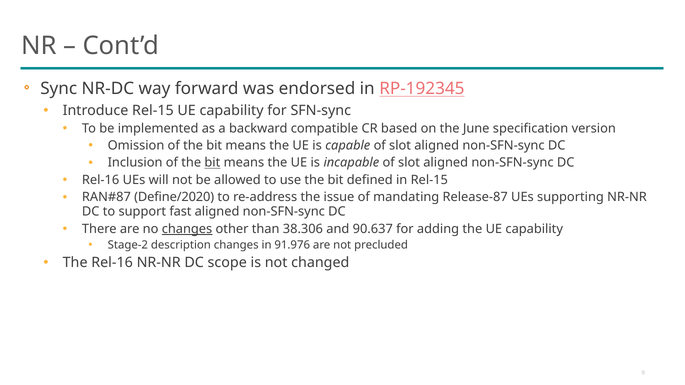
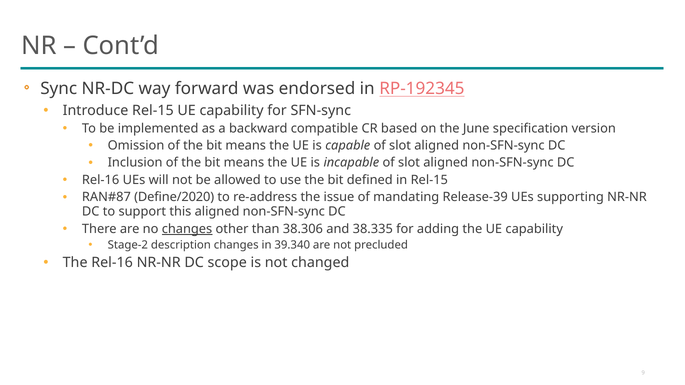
bit underline: present -> none (212, 163)
Release-87: Release-87 -> Release-39 (475, 197)
fast: fast -> this (180, 212)
90.637: 90.637 -> 38.335 (373, 229)
91.976: 91.976 -> 39.340 (292, 245)
